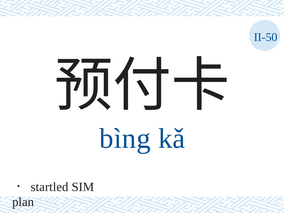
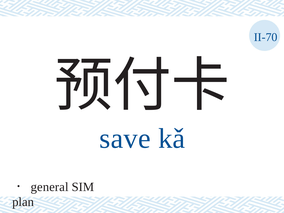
II-50: II-50 -> II-70 (266, 37)
bìng: bìng -> save (125, 139)
startled: startled -> general (50, 187)
